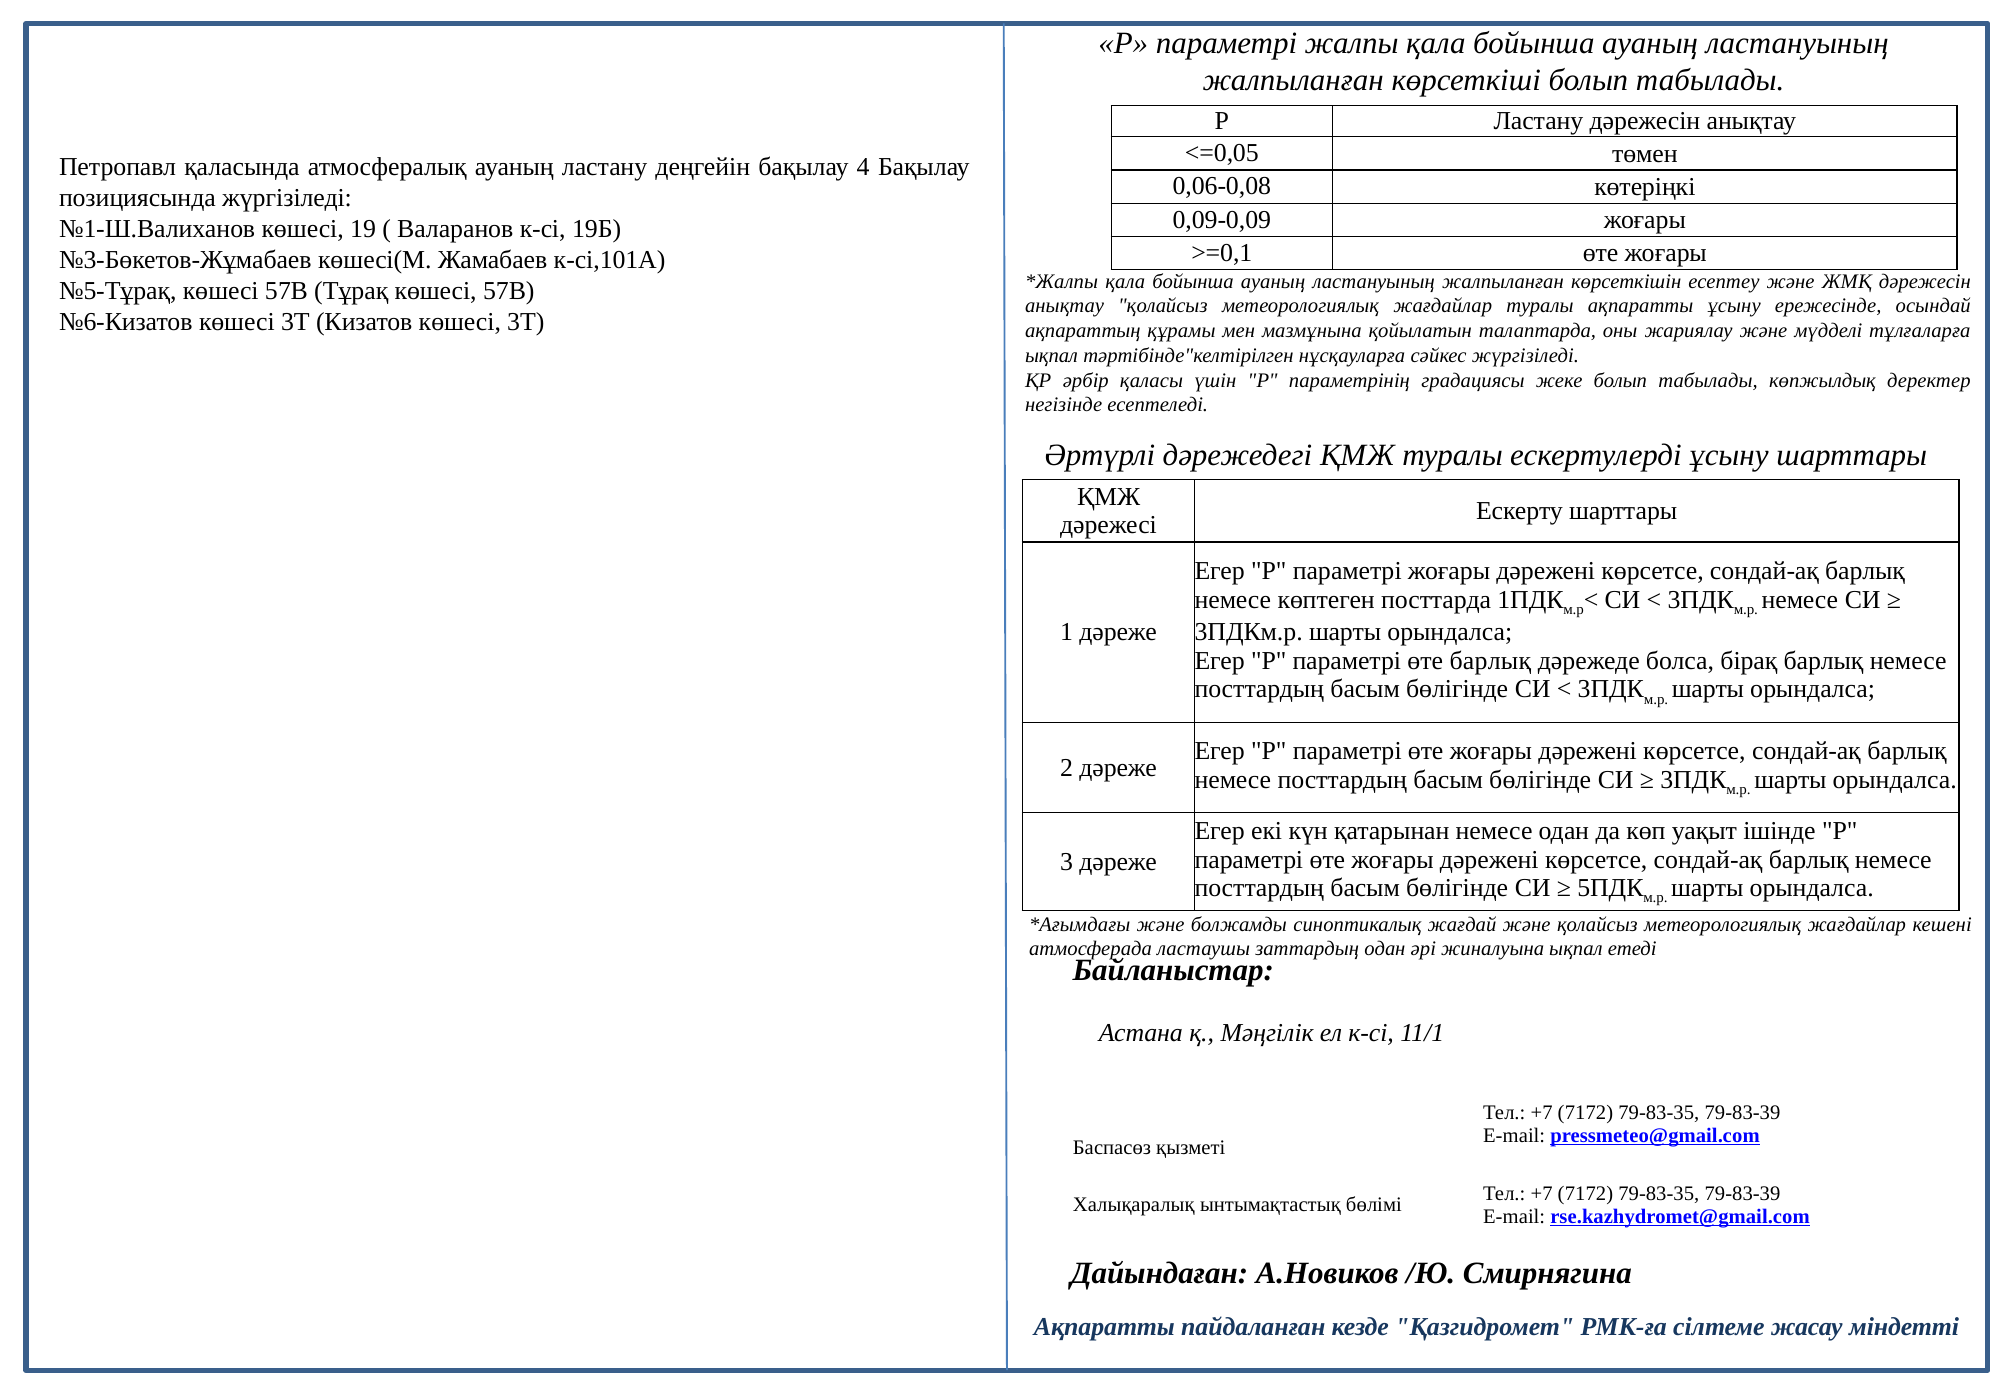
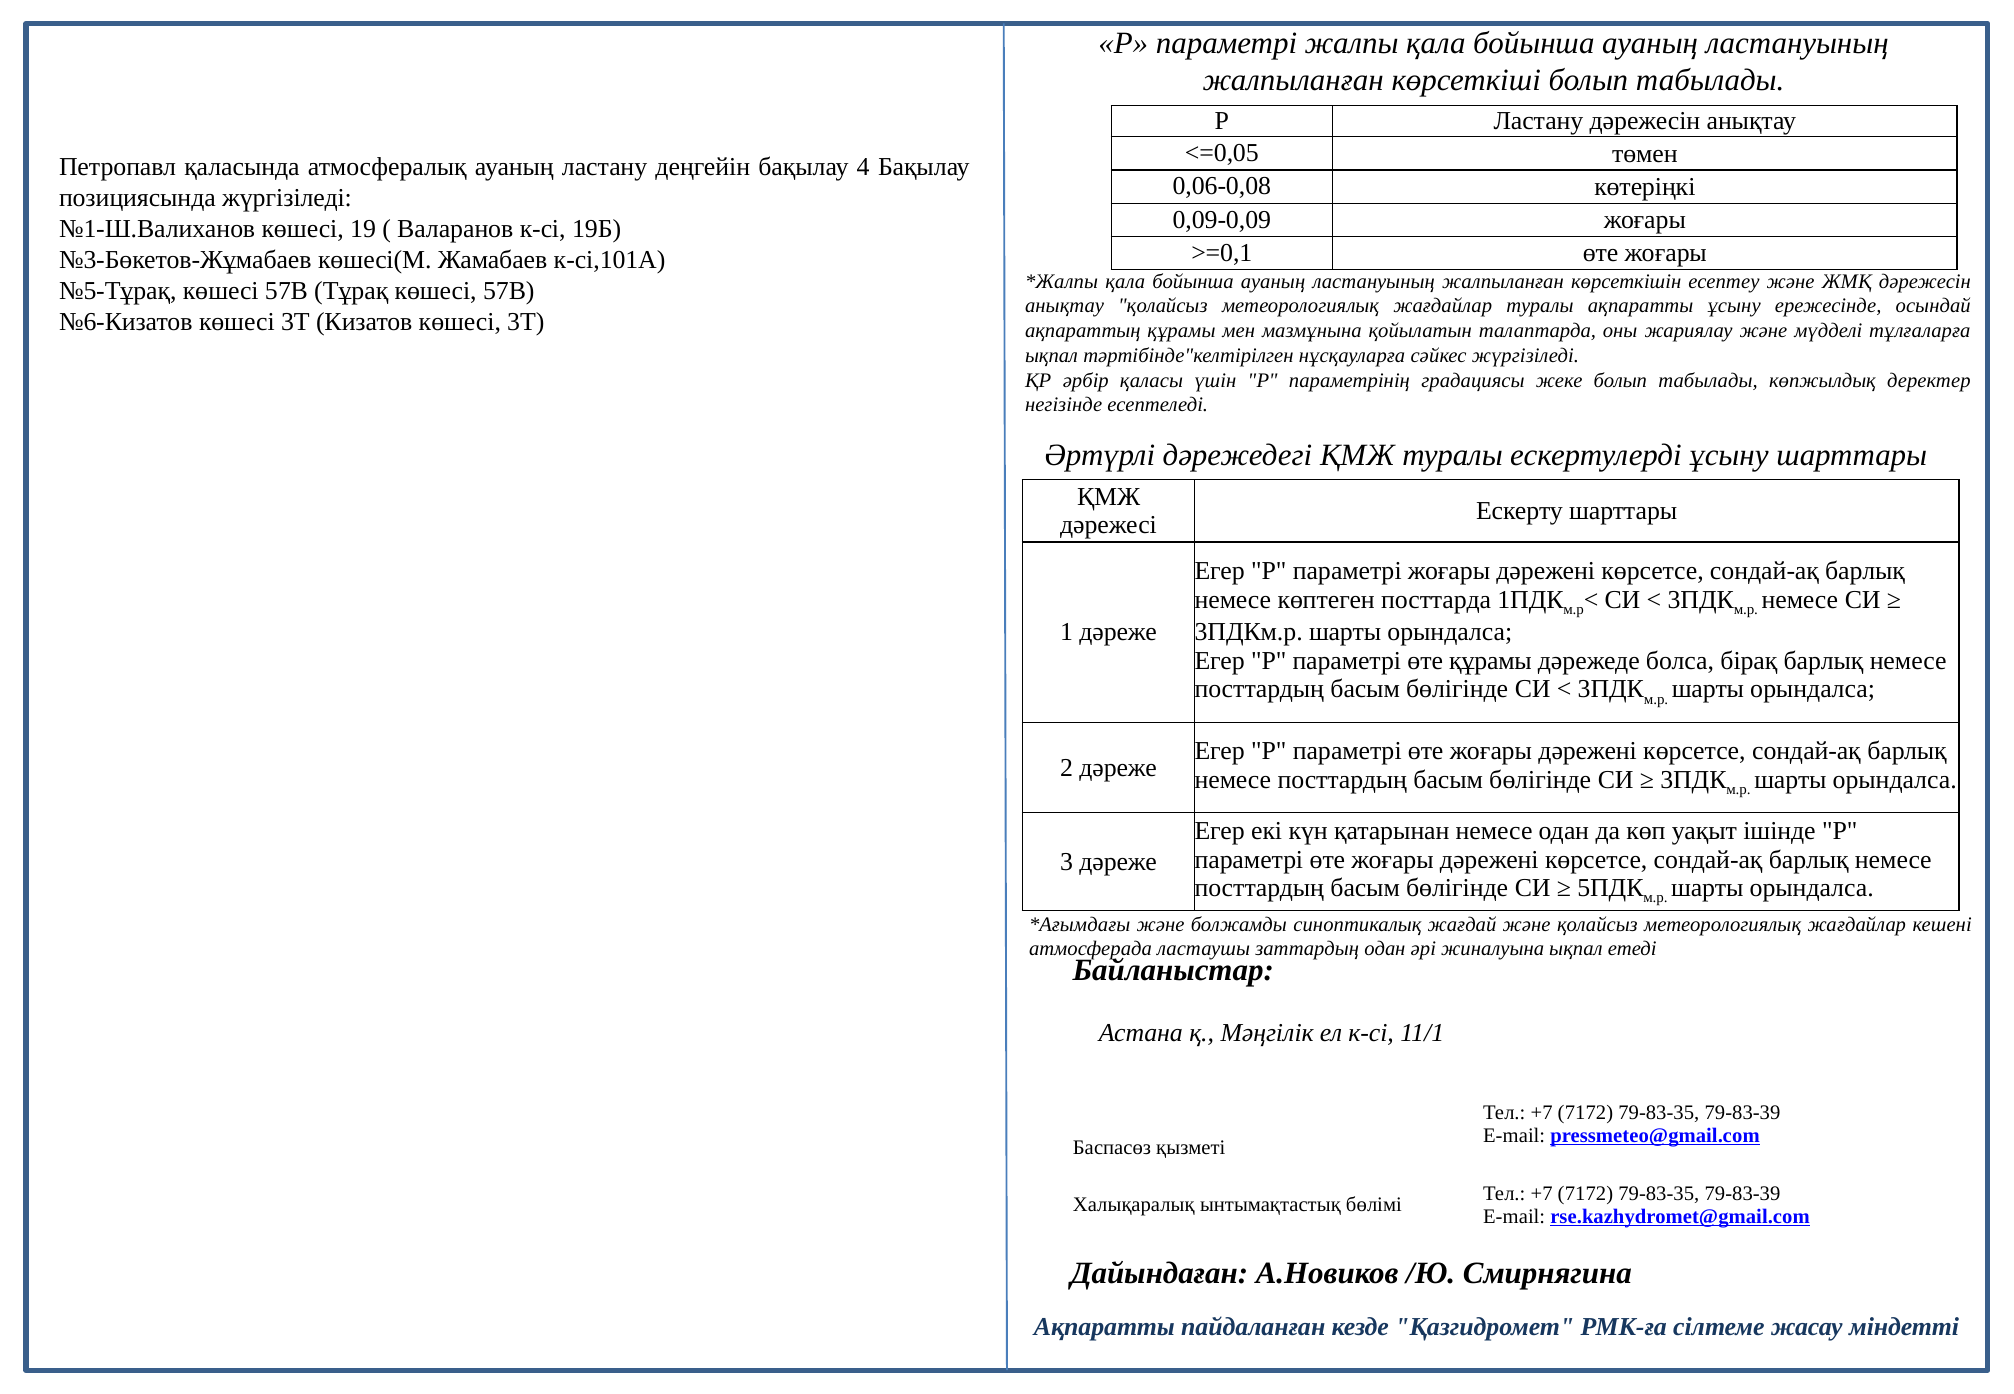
өте барлық: барлық -> құрамы (1491, 661)
